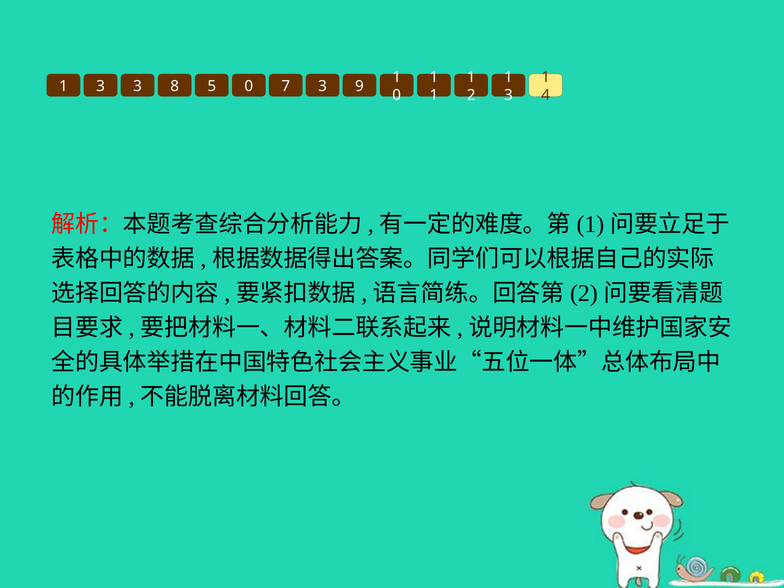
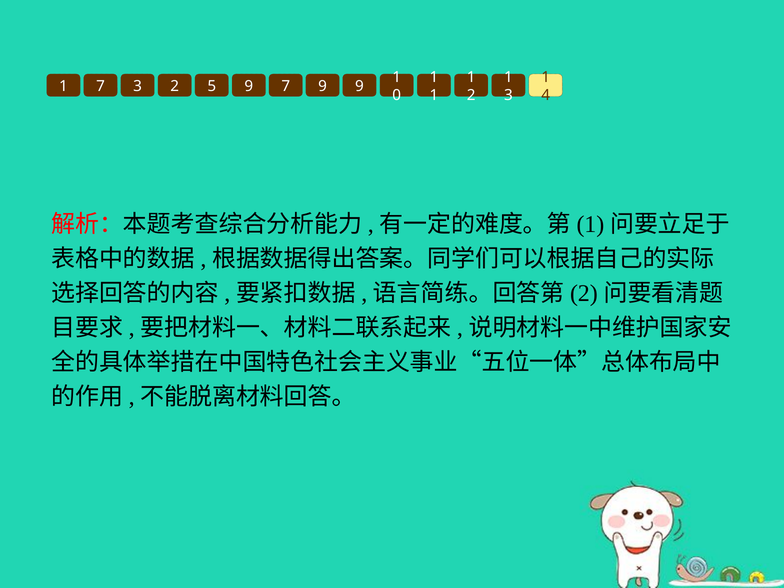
3: 3 -> 7 (101, 86)
3 8: 8 -> 2 (175, 86)
5 0: 0 -> 9 (249, 86)
7 3: 3 -> 9 (323, 86)
